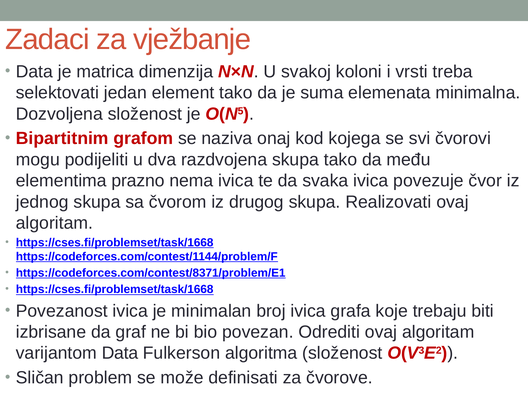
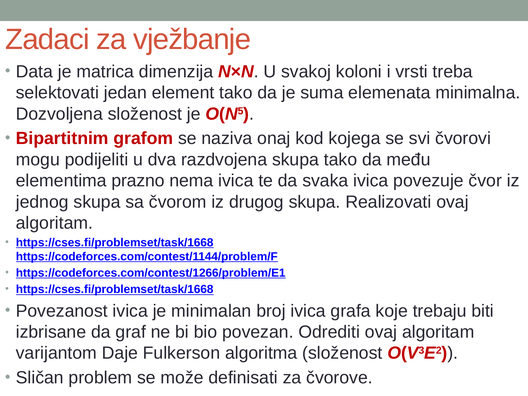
https://codeforces.com/contest/8371/problem/E1: https://codeforces.com/contest/8371/problem/E1 -> https://codeforces.com/contest/1266/problem/E1 (151, 273)
varijantom Data: Data -> Daje (120, 353)
